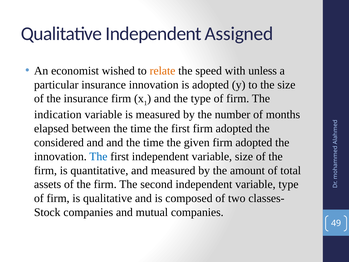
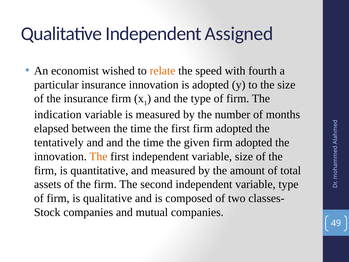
unless: unless -> fourth (263, 71)
considered: considered -> tentatively (59, 142)
The colour: blue -> orange (98, 156)
